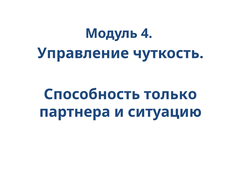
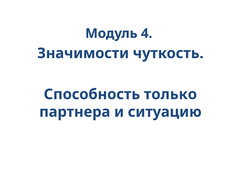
Управление: Управление -> Значимости (83, 53)
